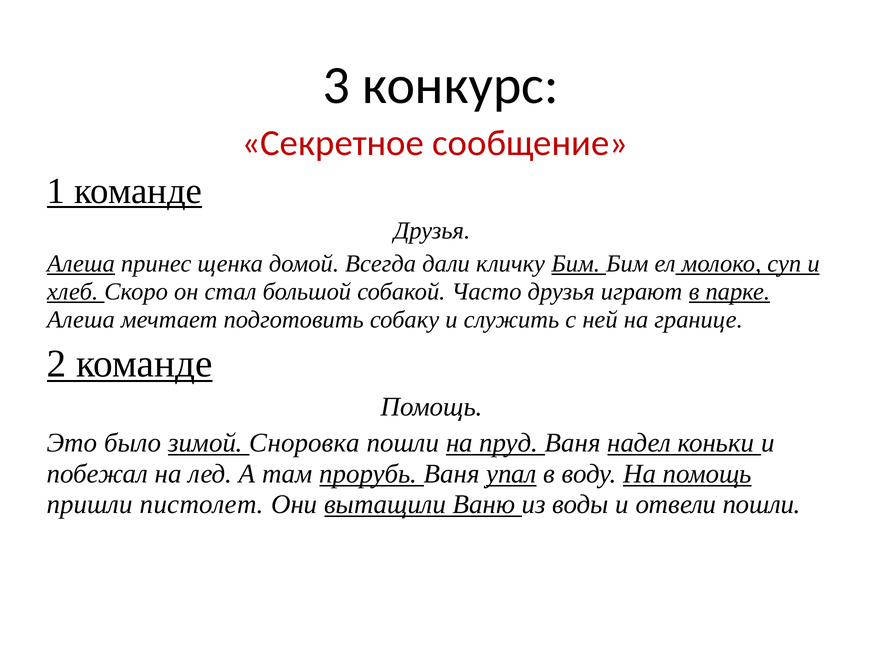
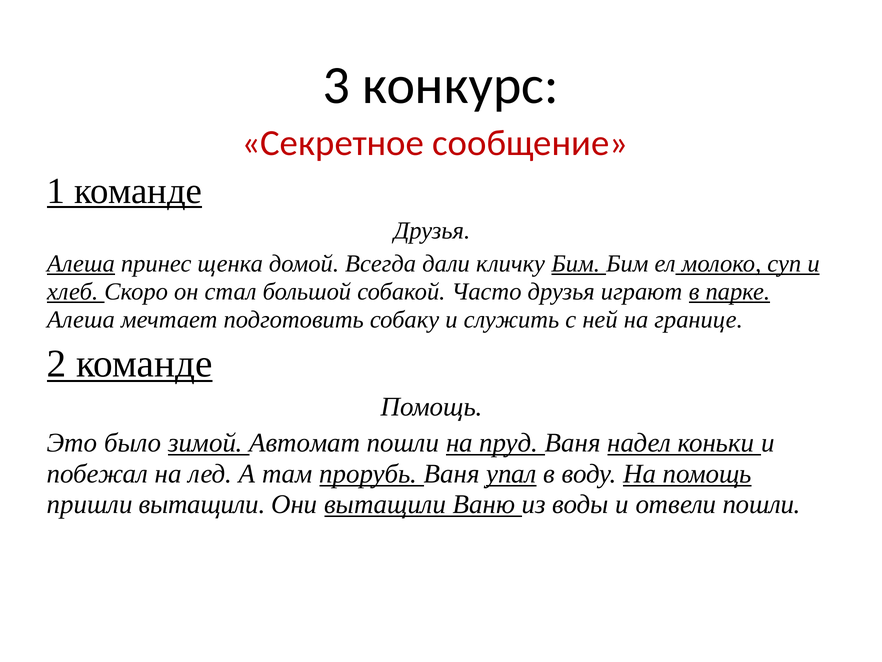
Сноровка: Сноровка -> Автомат (305, 443)
пришли пистолет: пистолет -> вытащили (202, 504)
